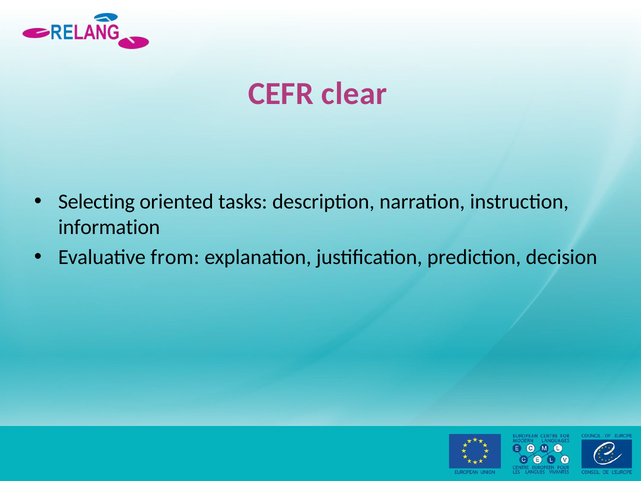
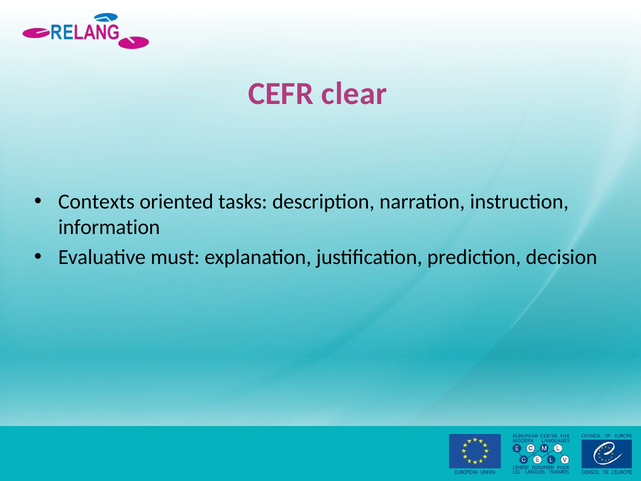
Selecting: Selecting -> Contexts (96, 202)
from: from -> must (175, 257)
